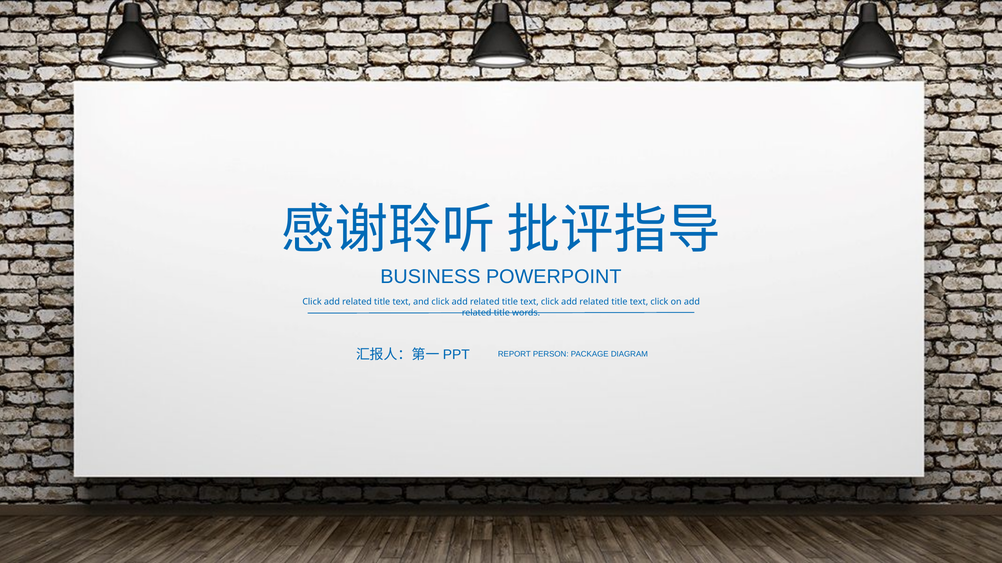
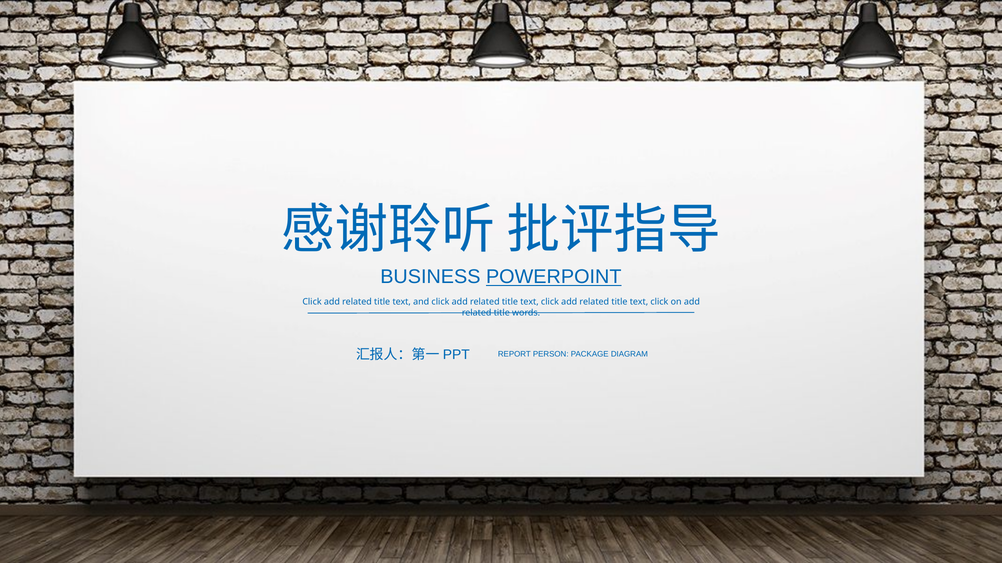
POWERPOINT underline: none -> present (554, 277)
